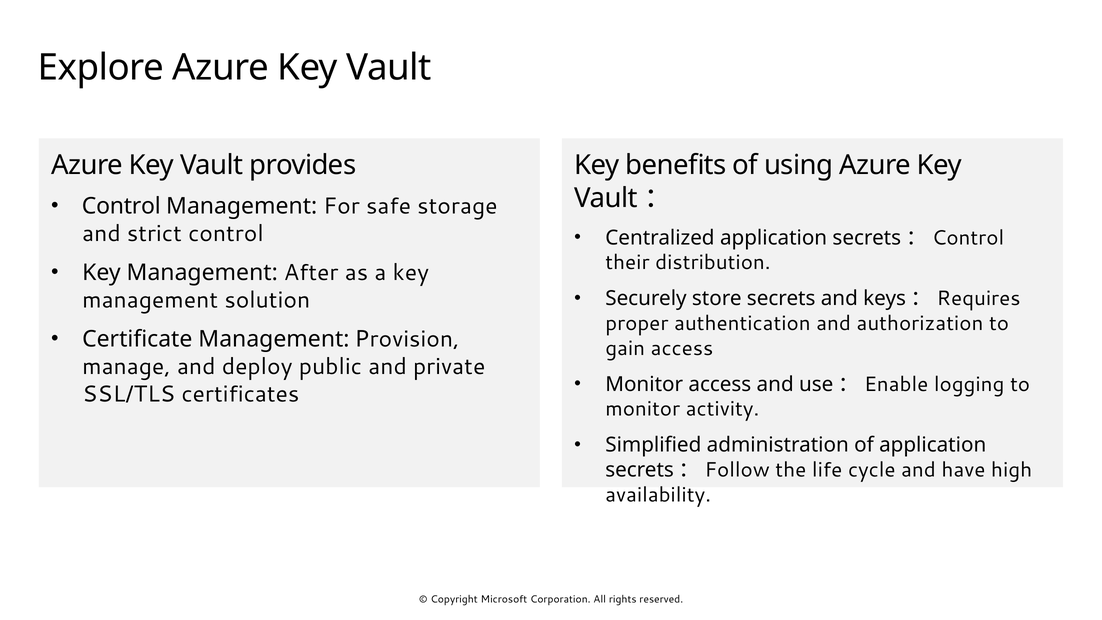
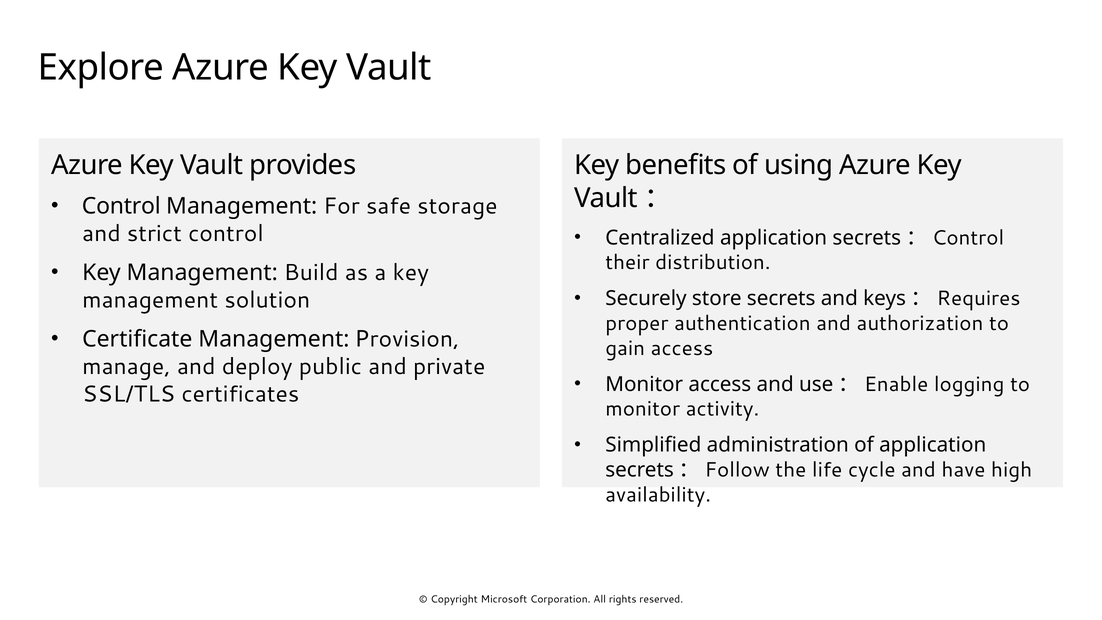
After: After -> Build (311, 273)
